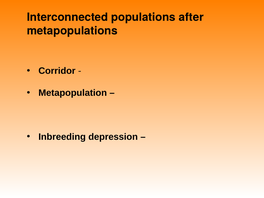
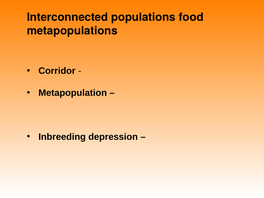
after: after -> food (191, 17)
